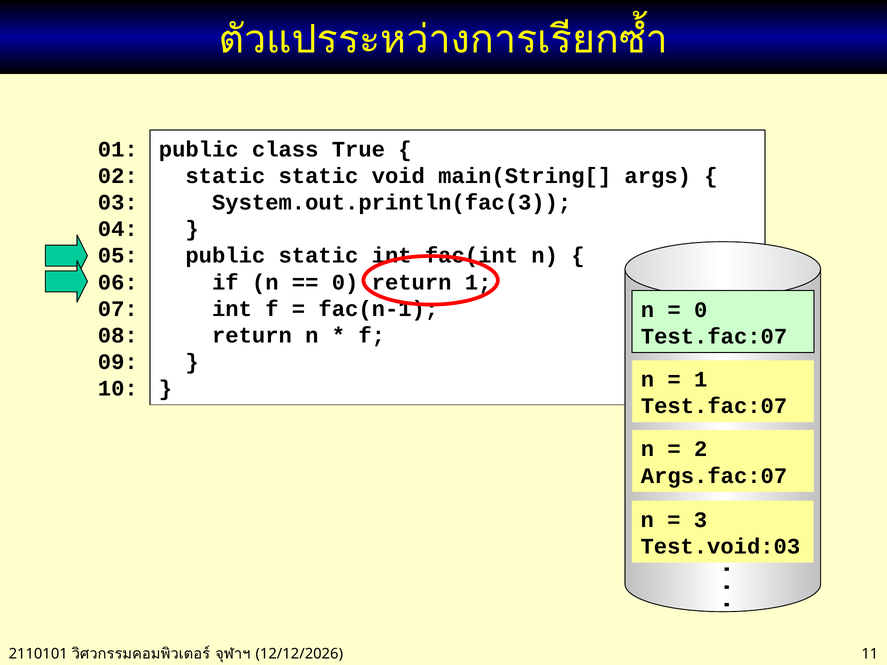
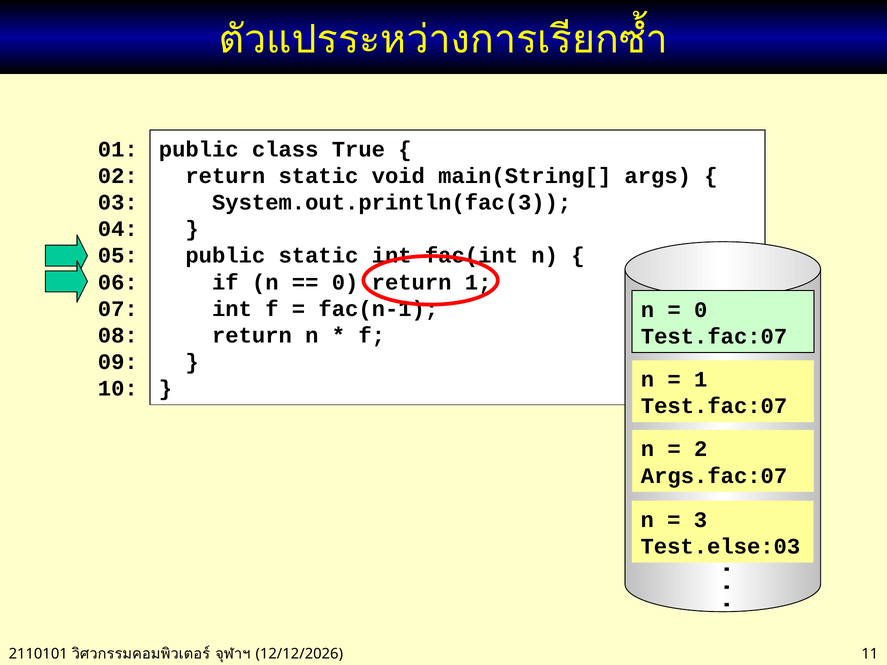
static: static -> return (225, 176)
Test.void:03: Test.void:03 -> Test.else:03 (720, 547)
